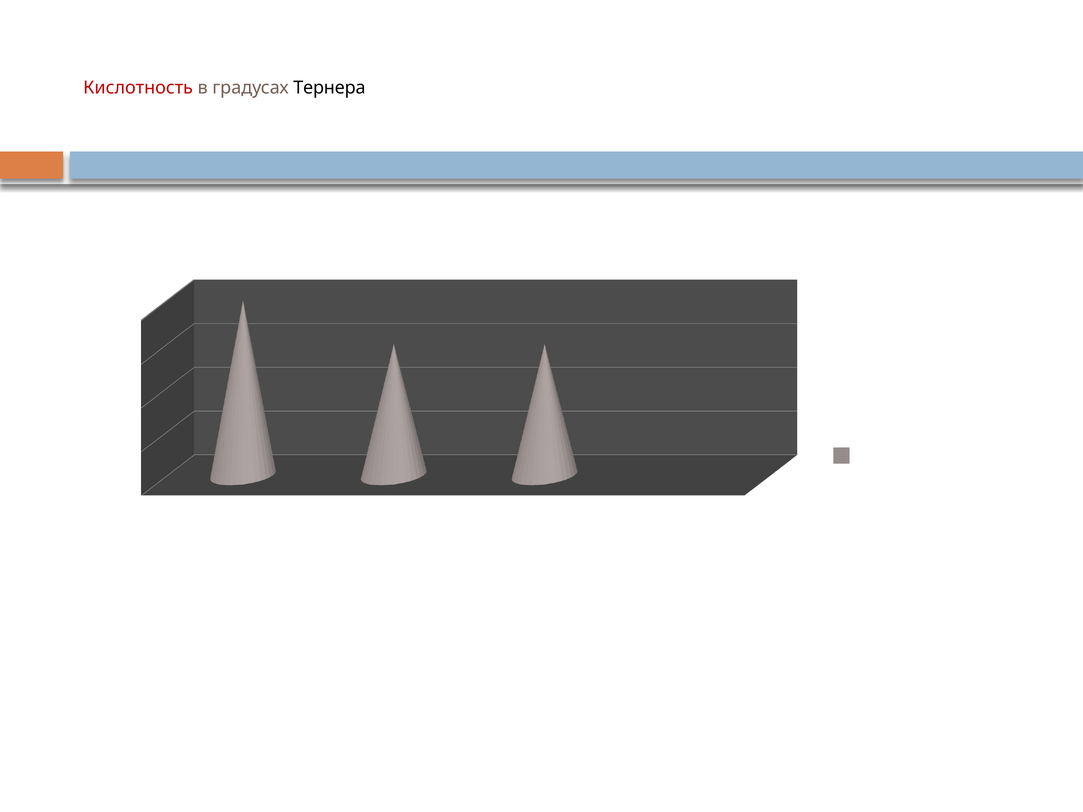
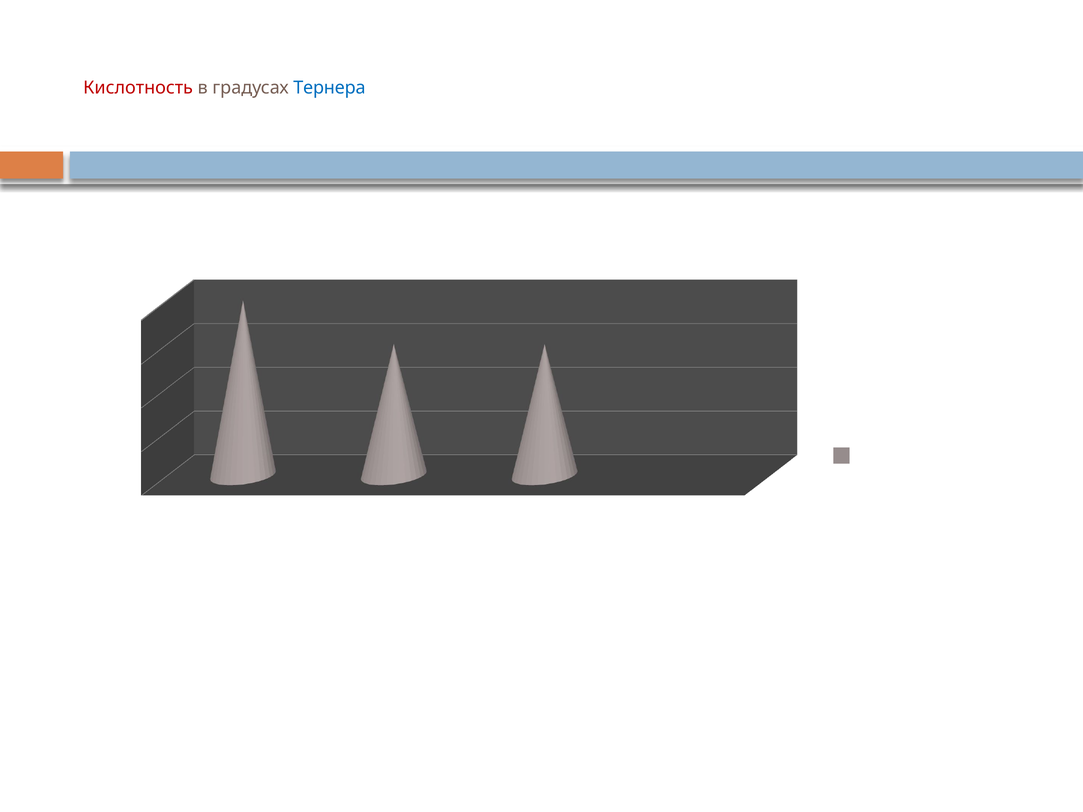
Тернера colour: black -> blue (329, 88)
